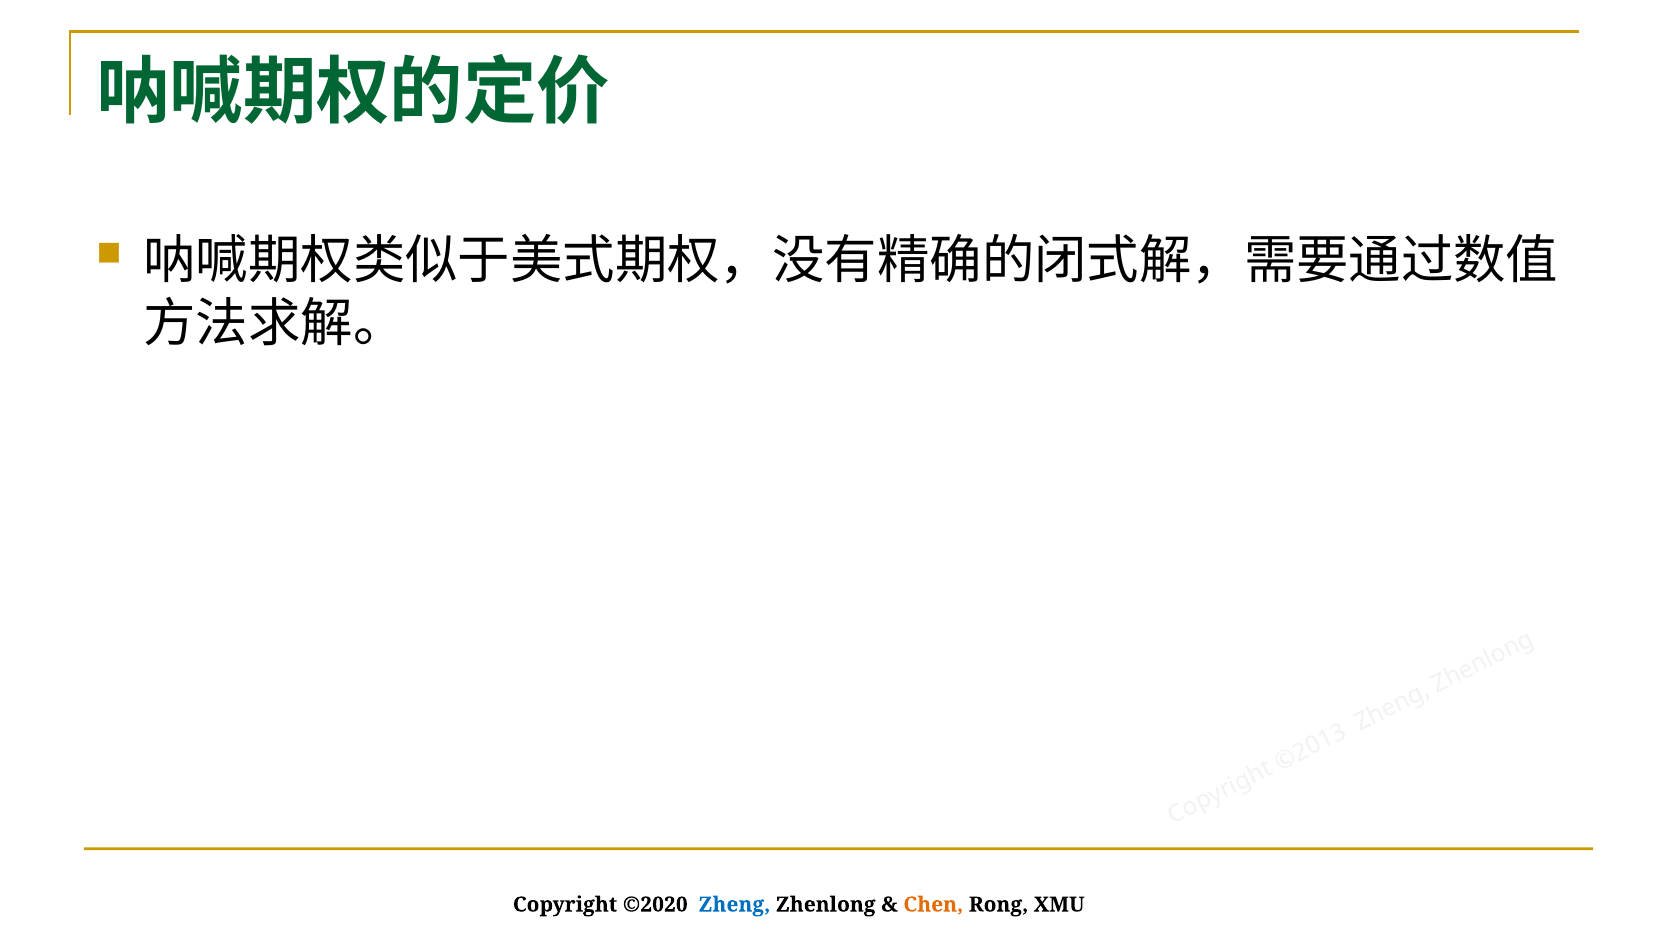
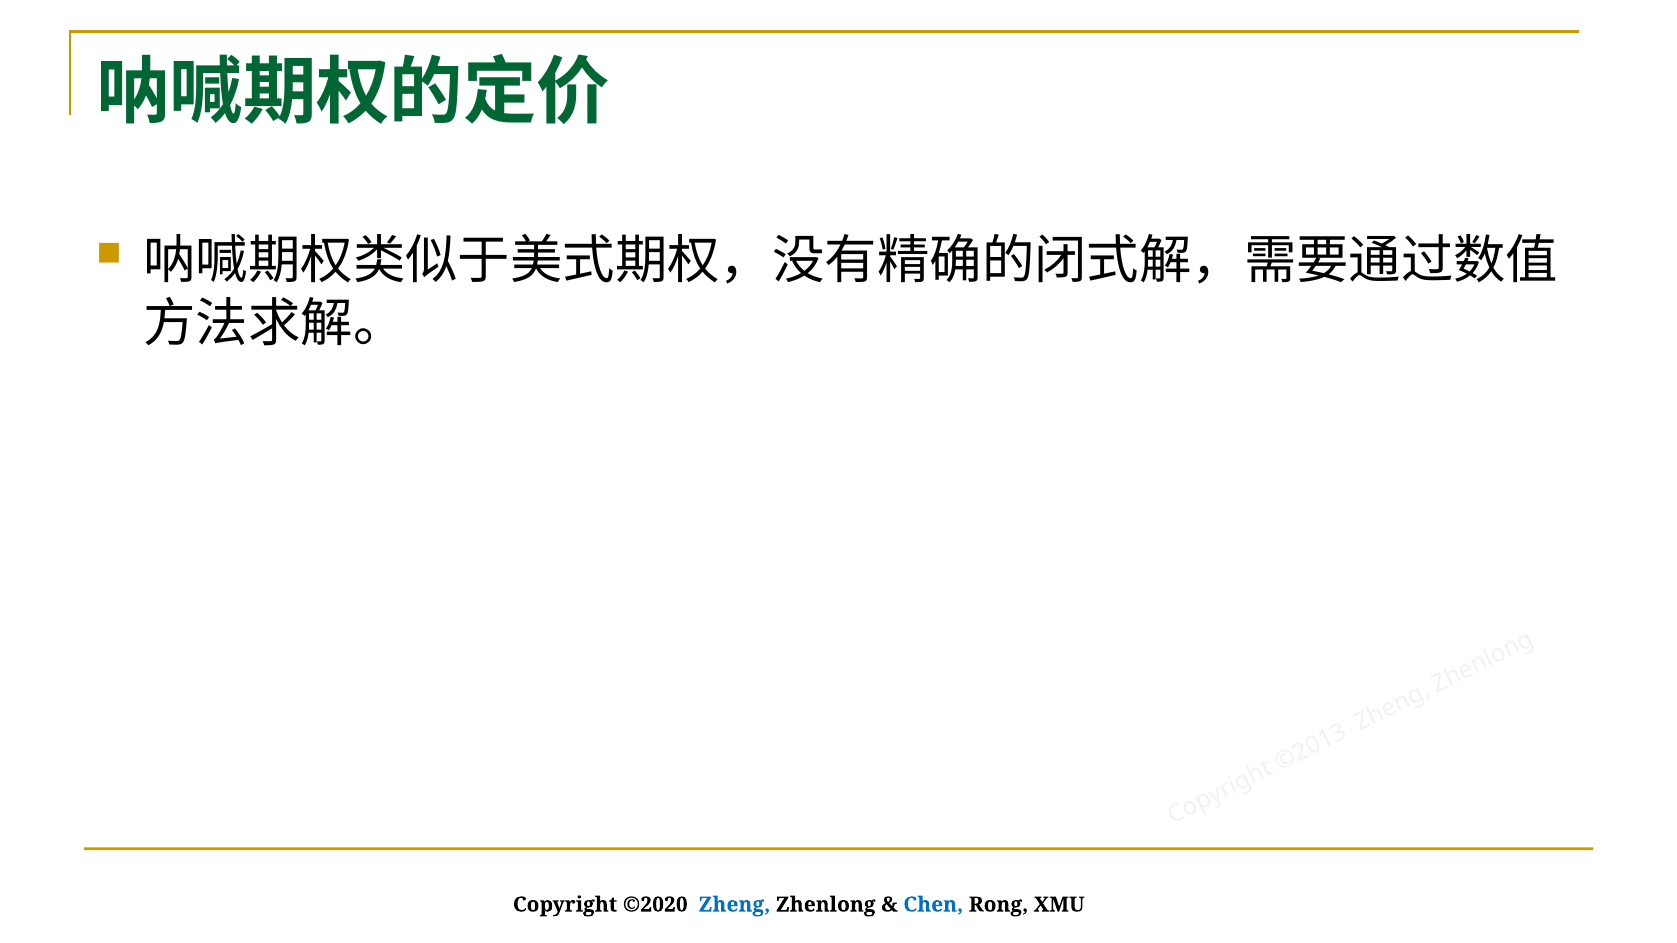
Chen colour: orange -> blue (933, 905)
